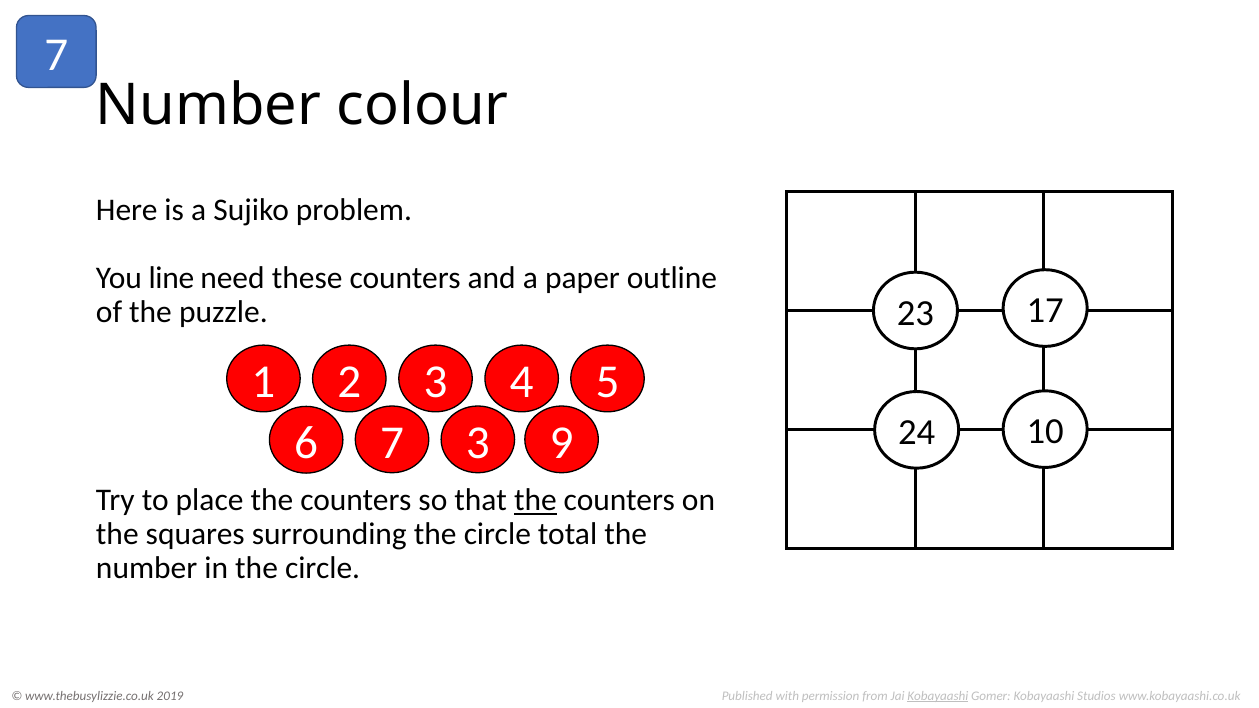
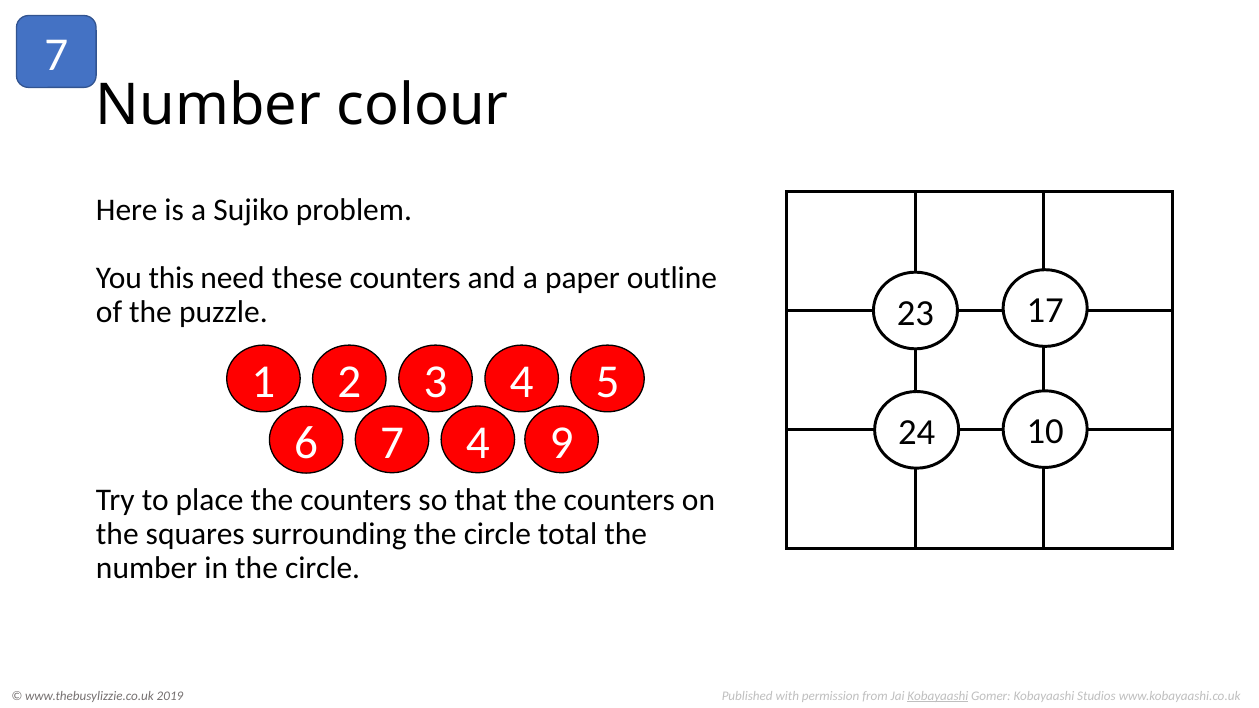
line: line -> this (171, 278)
7 3: 3 -> 4 (478, 443)
the underline: present -> none (535, 500)
